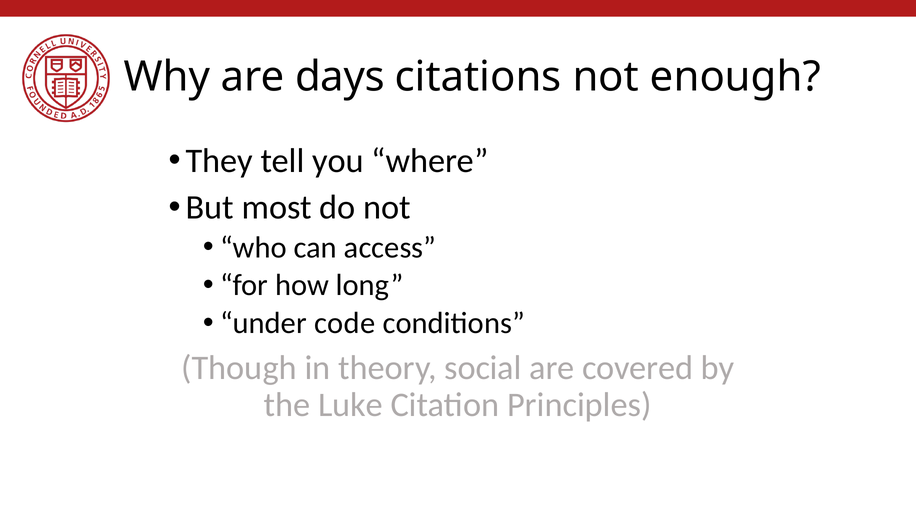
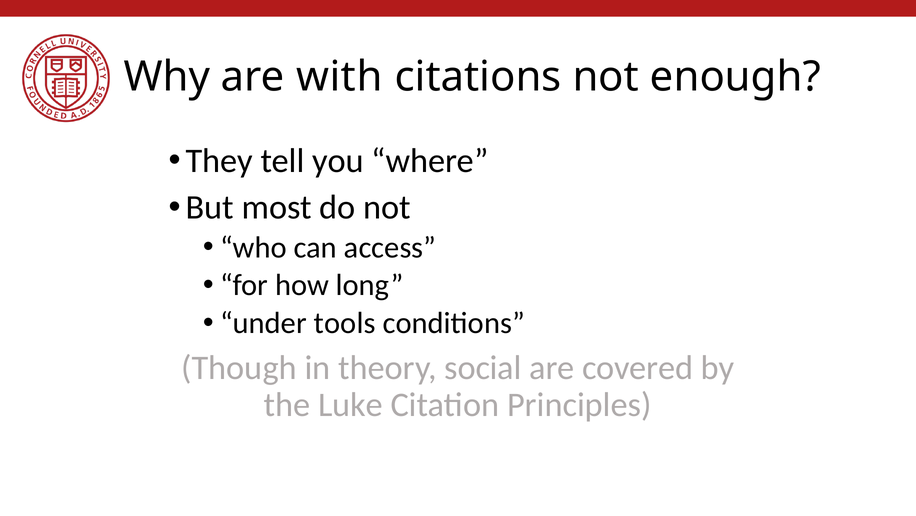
days: days -> with (339, 77)
code: code -> tools (345, 323)
